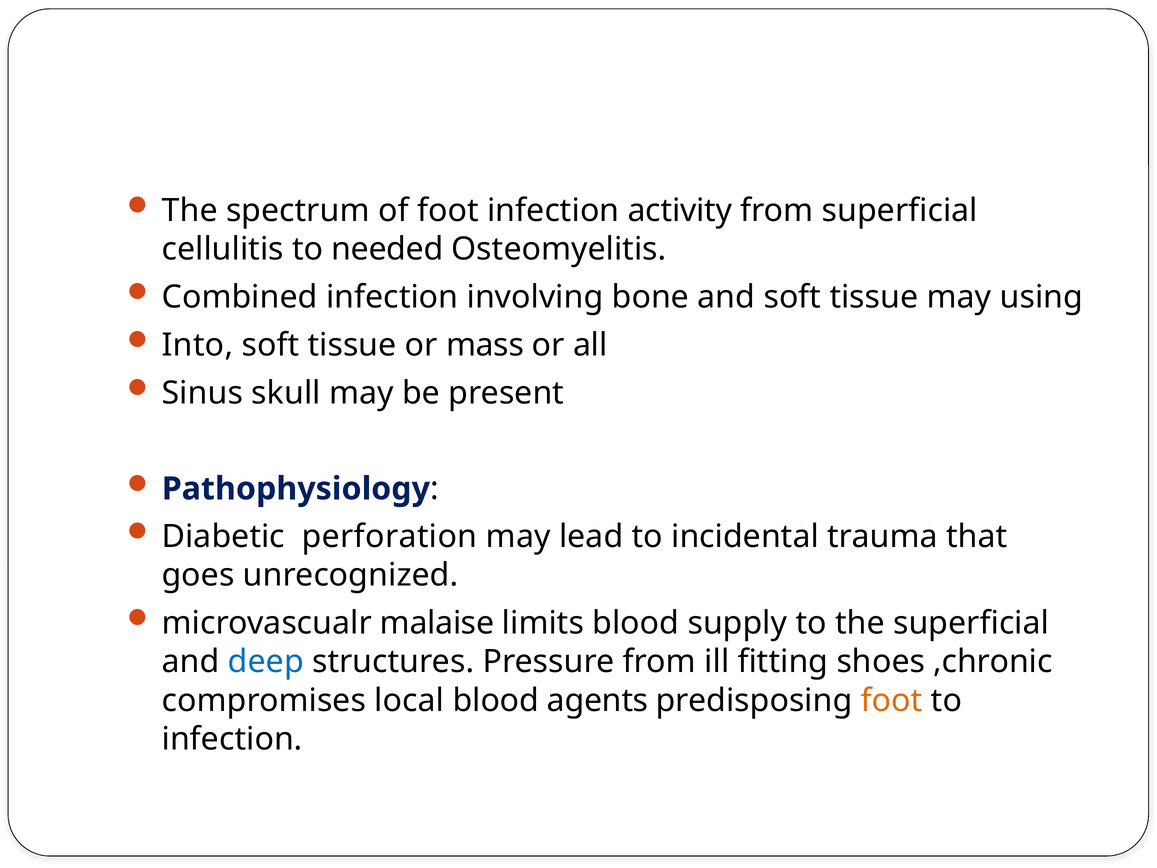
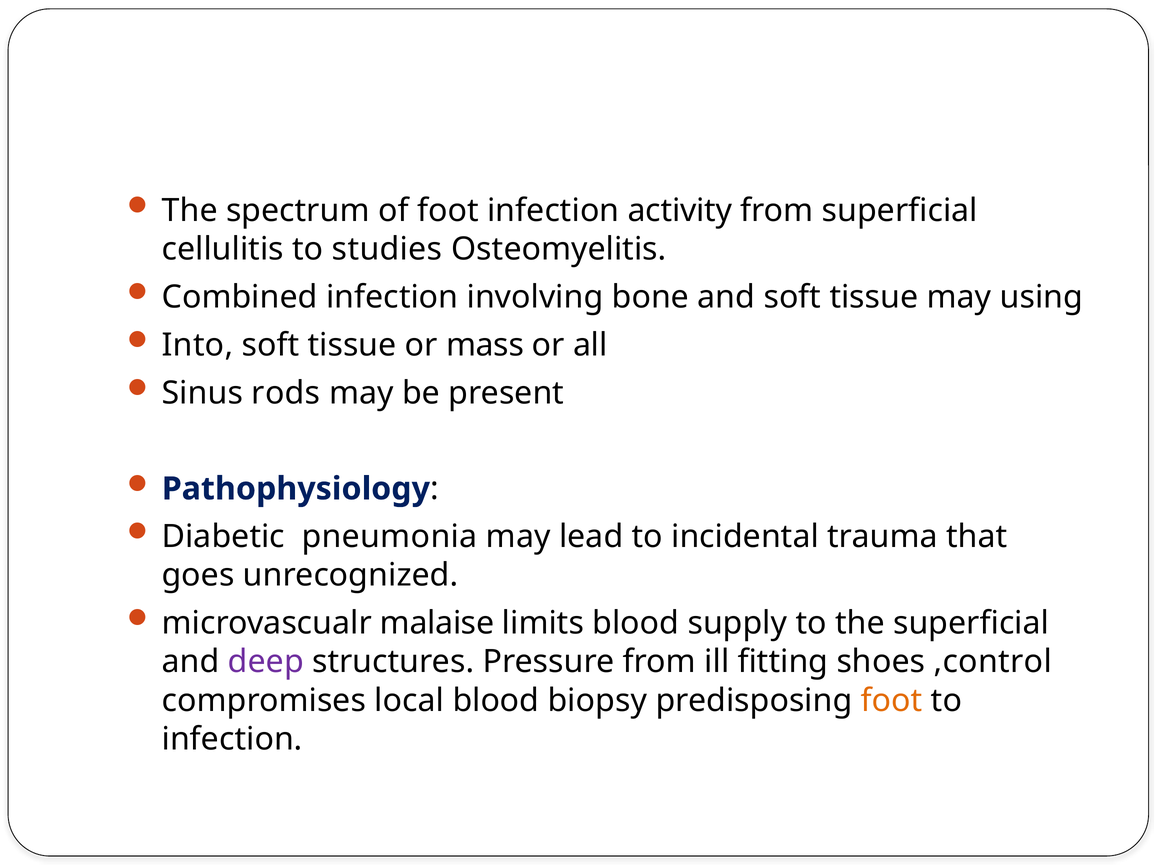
needed: needed -> studies (387, 249)
skull: skull -> rods (286, 393)
perforation: perforation -> pneumonia (389, 537)
deep colour: blue -> purple (266, 662)
,chronic: ,chronic -> ,control (993, 662)
agents: agents -> biopsy (597, 700)
